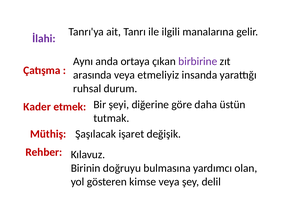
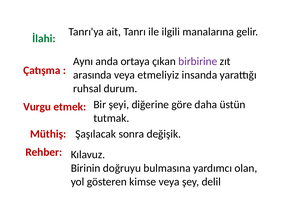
İlahi colour: purple -> green (44, 39)
Kader: Kader -> Vurgu (37, 107)
işaret: işaret -> sonra (131, 134)
